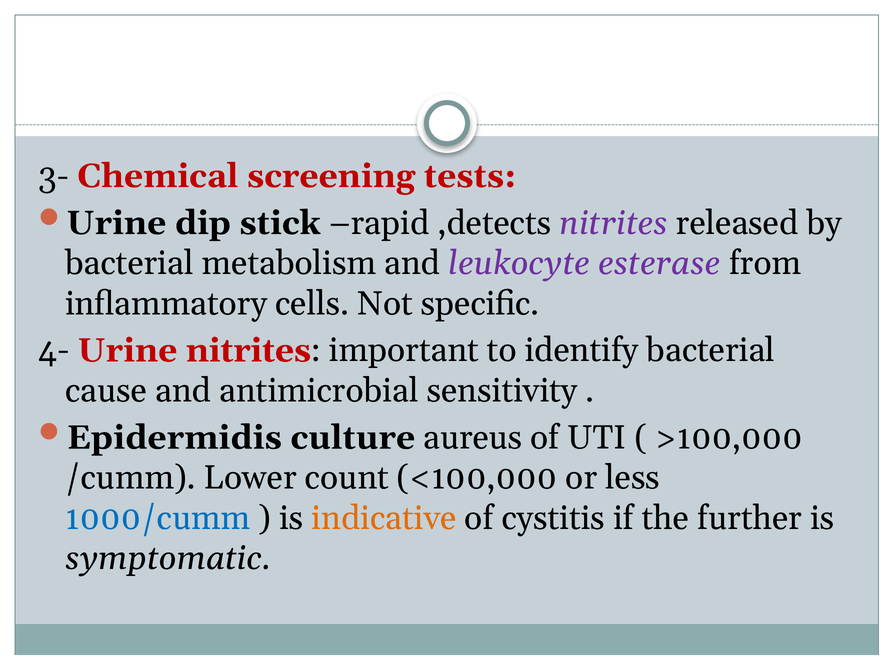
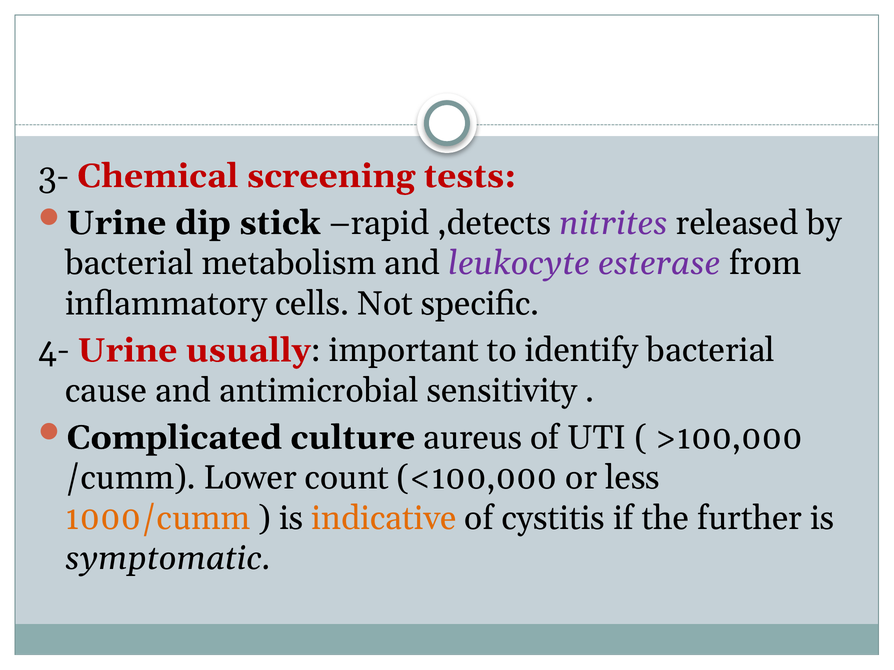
Urine nitrites: nitrites -> usually (248, 351)
Epidermidis: Epidermidis -> Complicated (174, 438)
1000/cumm colour: blue -> orange (158, 518)
